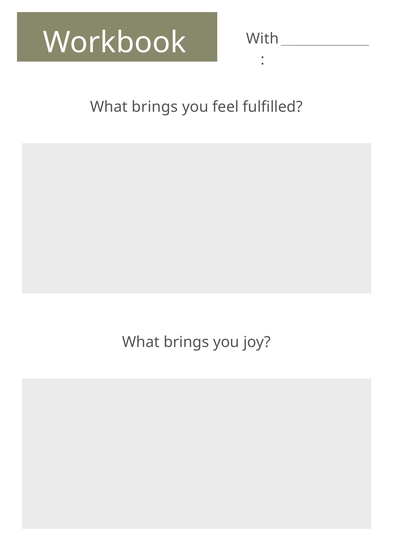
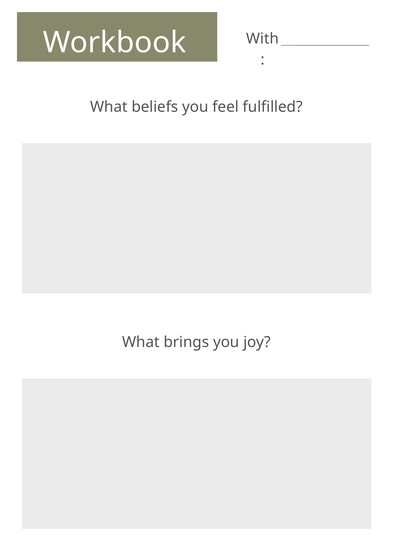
brings: brings -> beliefs (155, 107)
